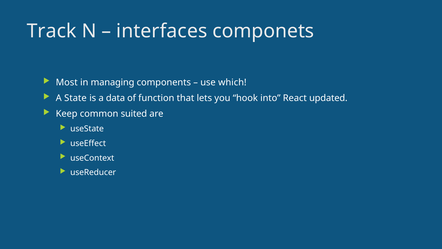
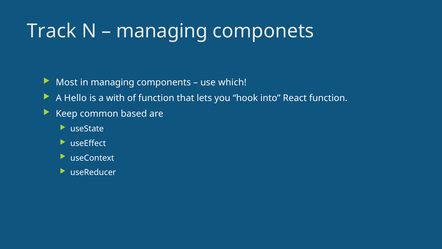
interfaces: interfaces -> managing (162, 31)
State: State -> Hello (75, 98)
data: data -> with (115, 98)
React updated: updated -> function (328, 98)
suited: suited -> based (134, 114)
